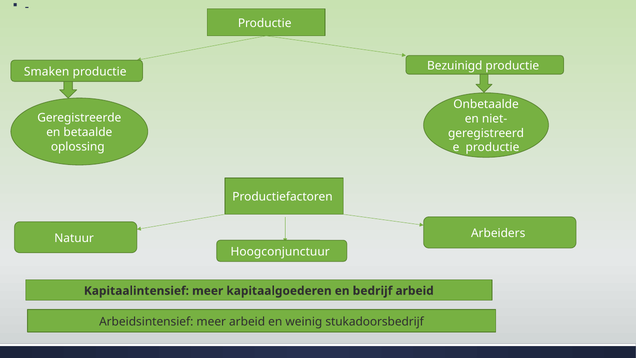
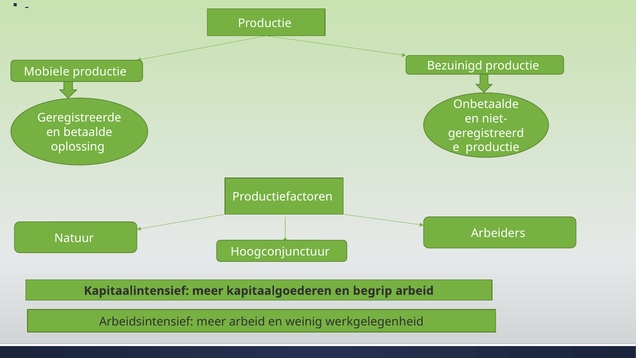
Smaken: Smaken -> Mobiele (47, 72)
bedrijf: bedrijf -> begrip (373, 291)
stukadoorsbedrijf: stukadoorsbedrijf -> werkgelegenheid (375, 321)
